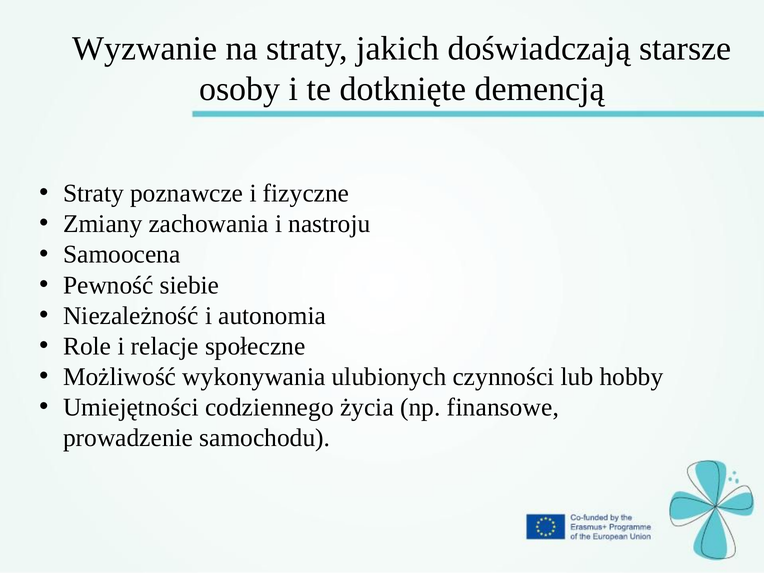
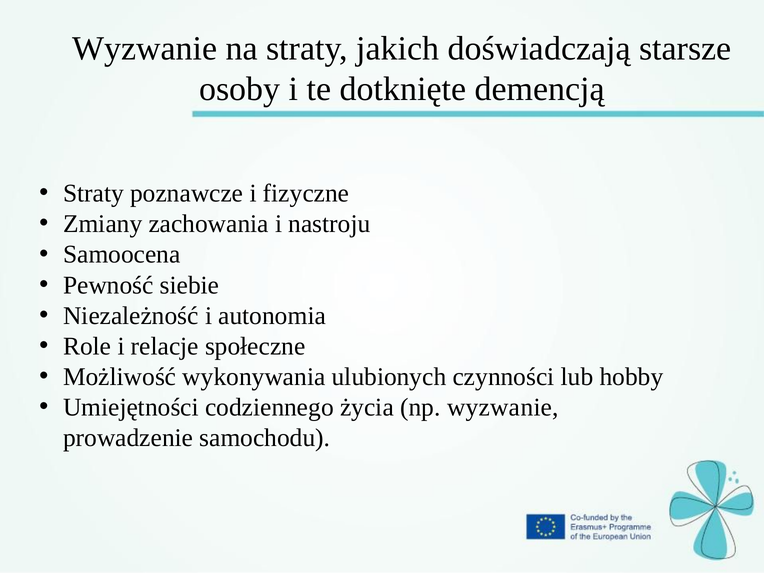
np finansowe: finansowe -> wyzwanie (503, 407)
